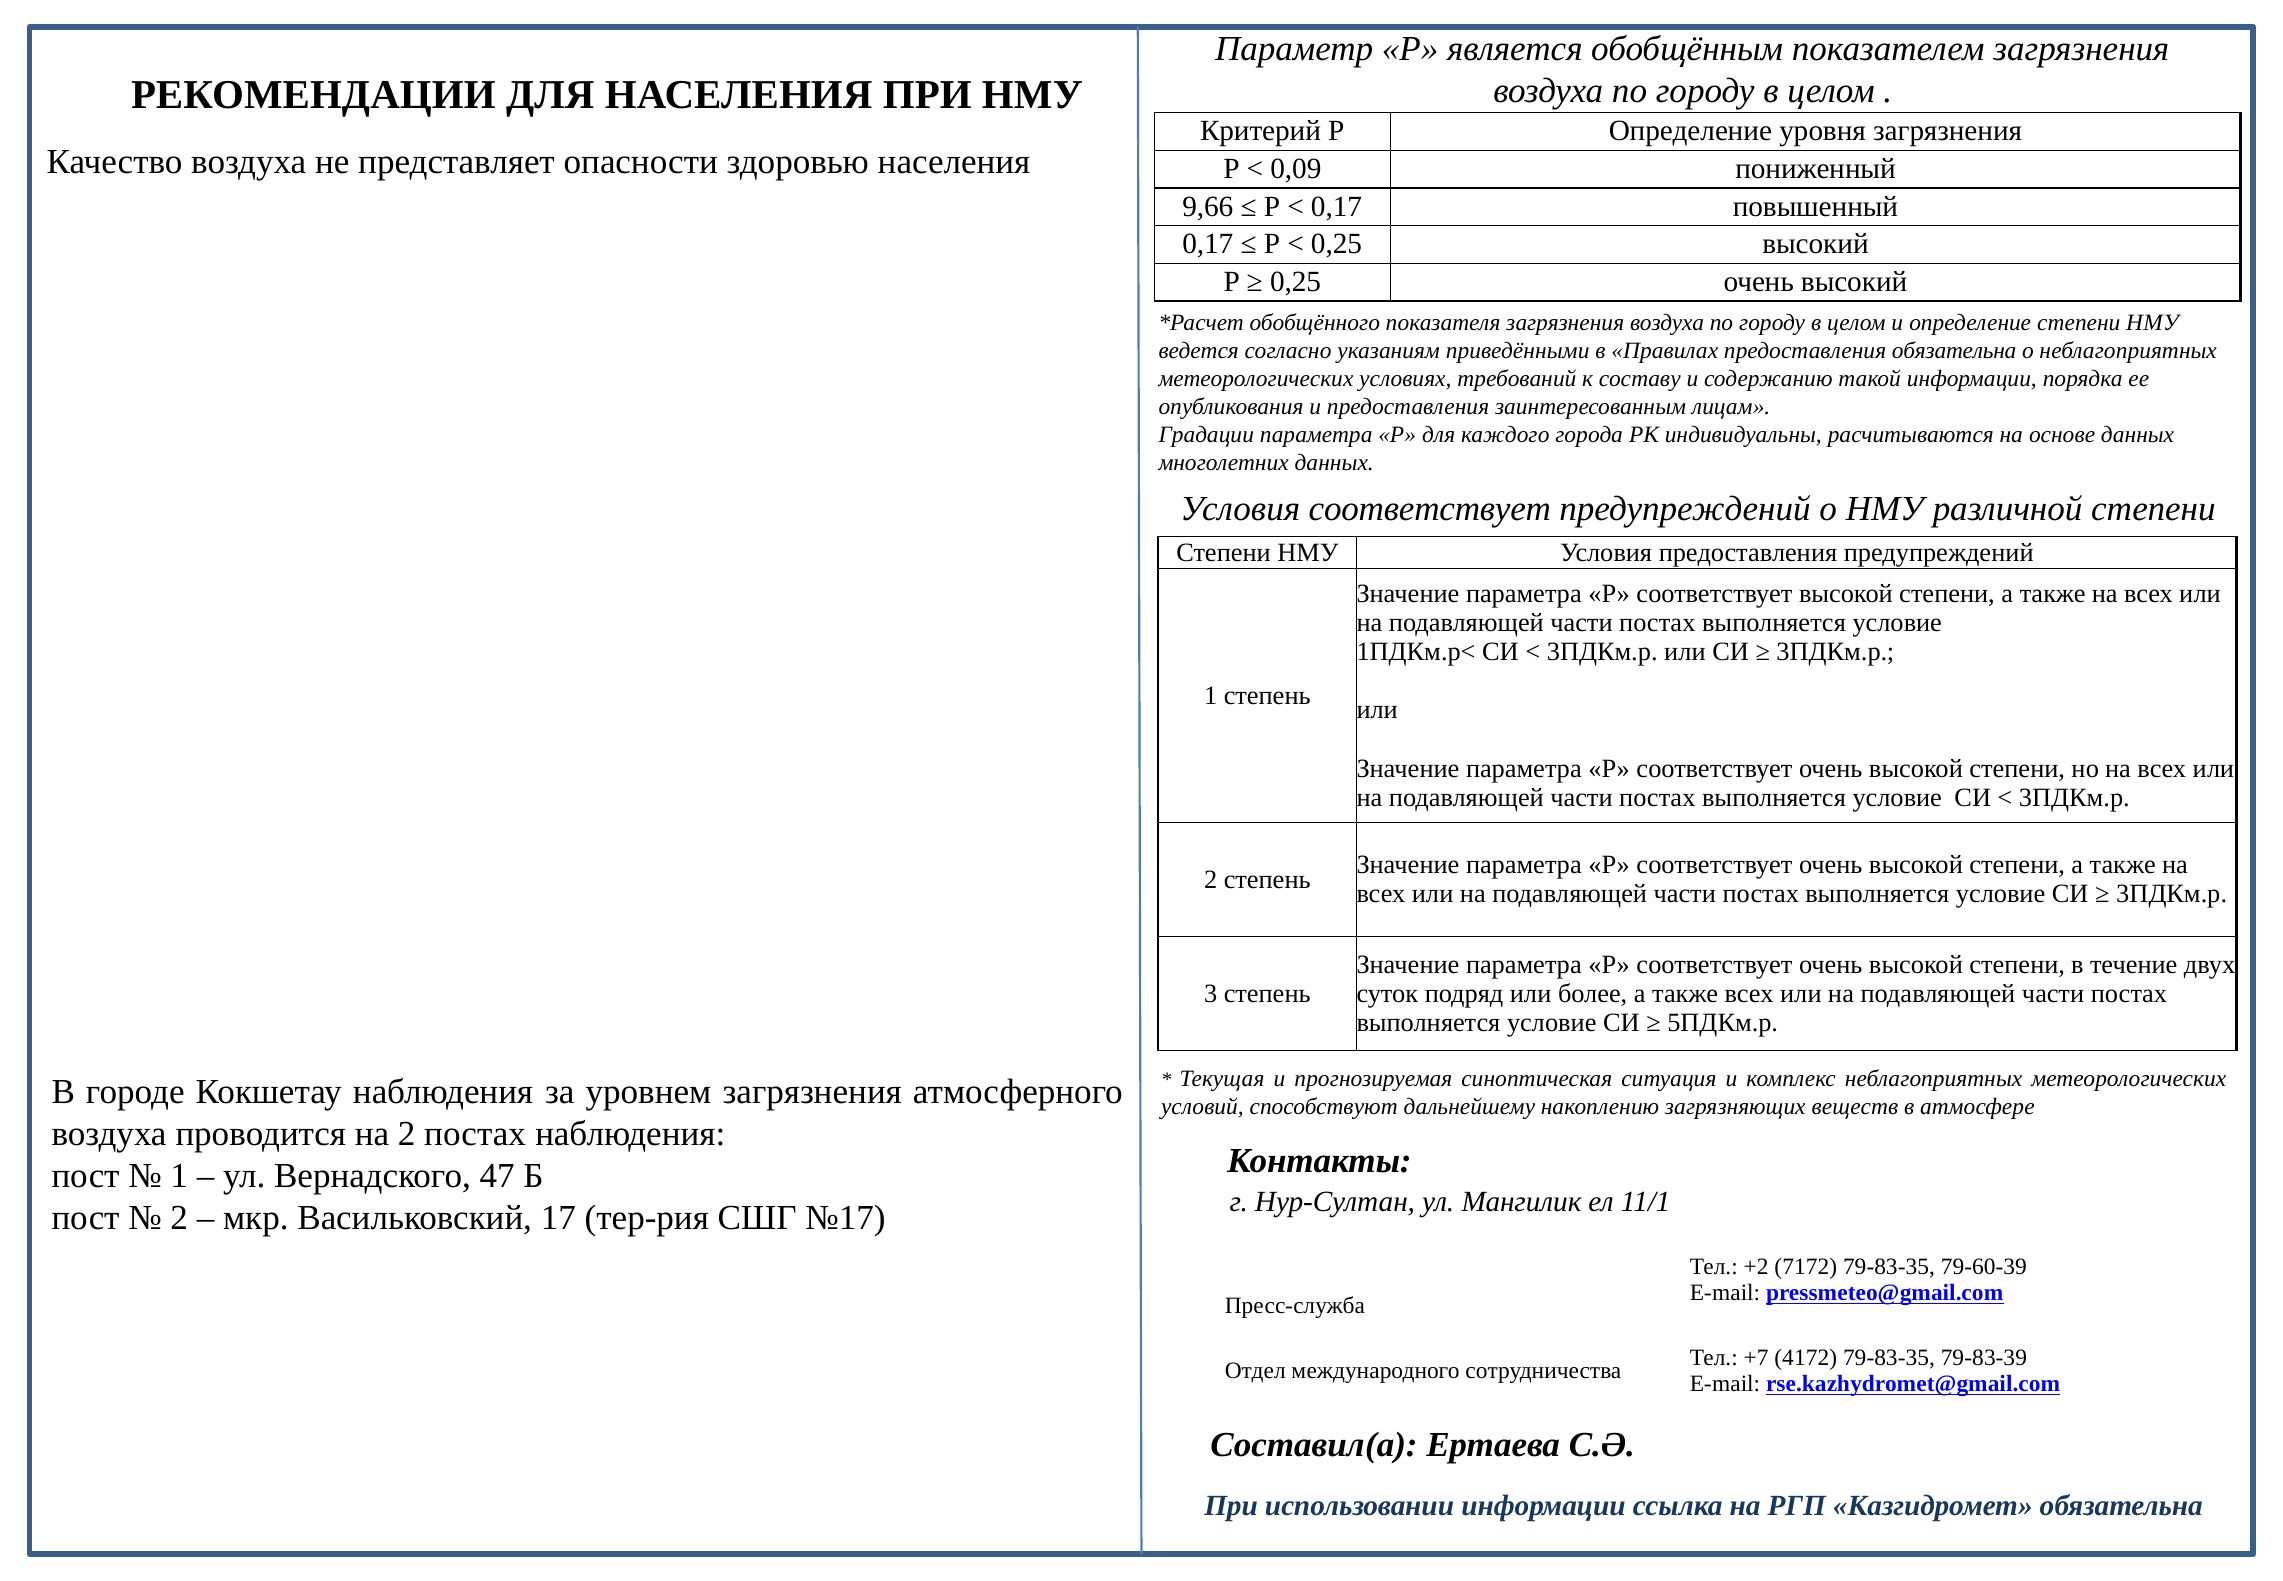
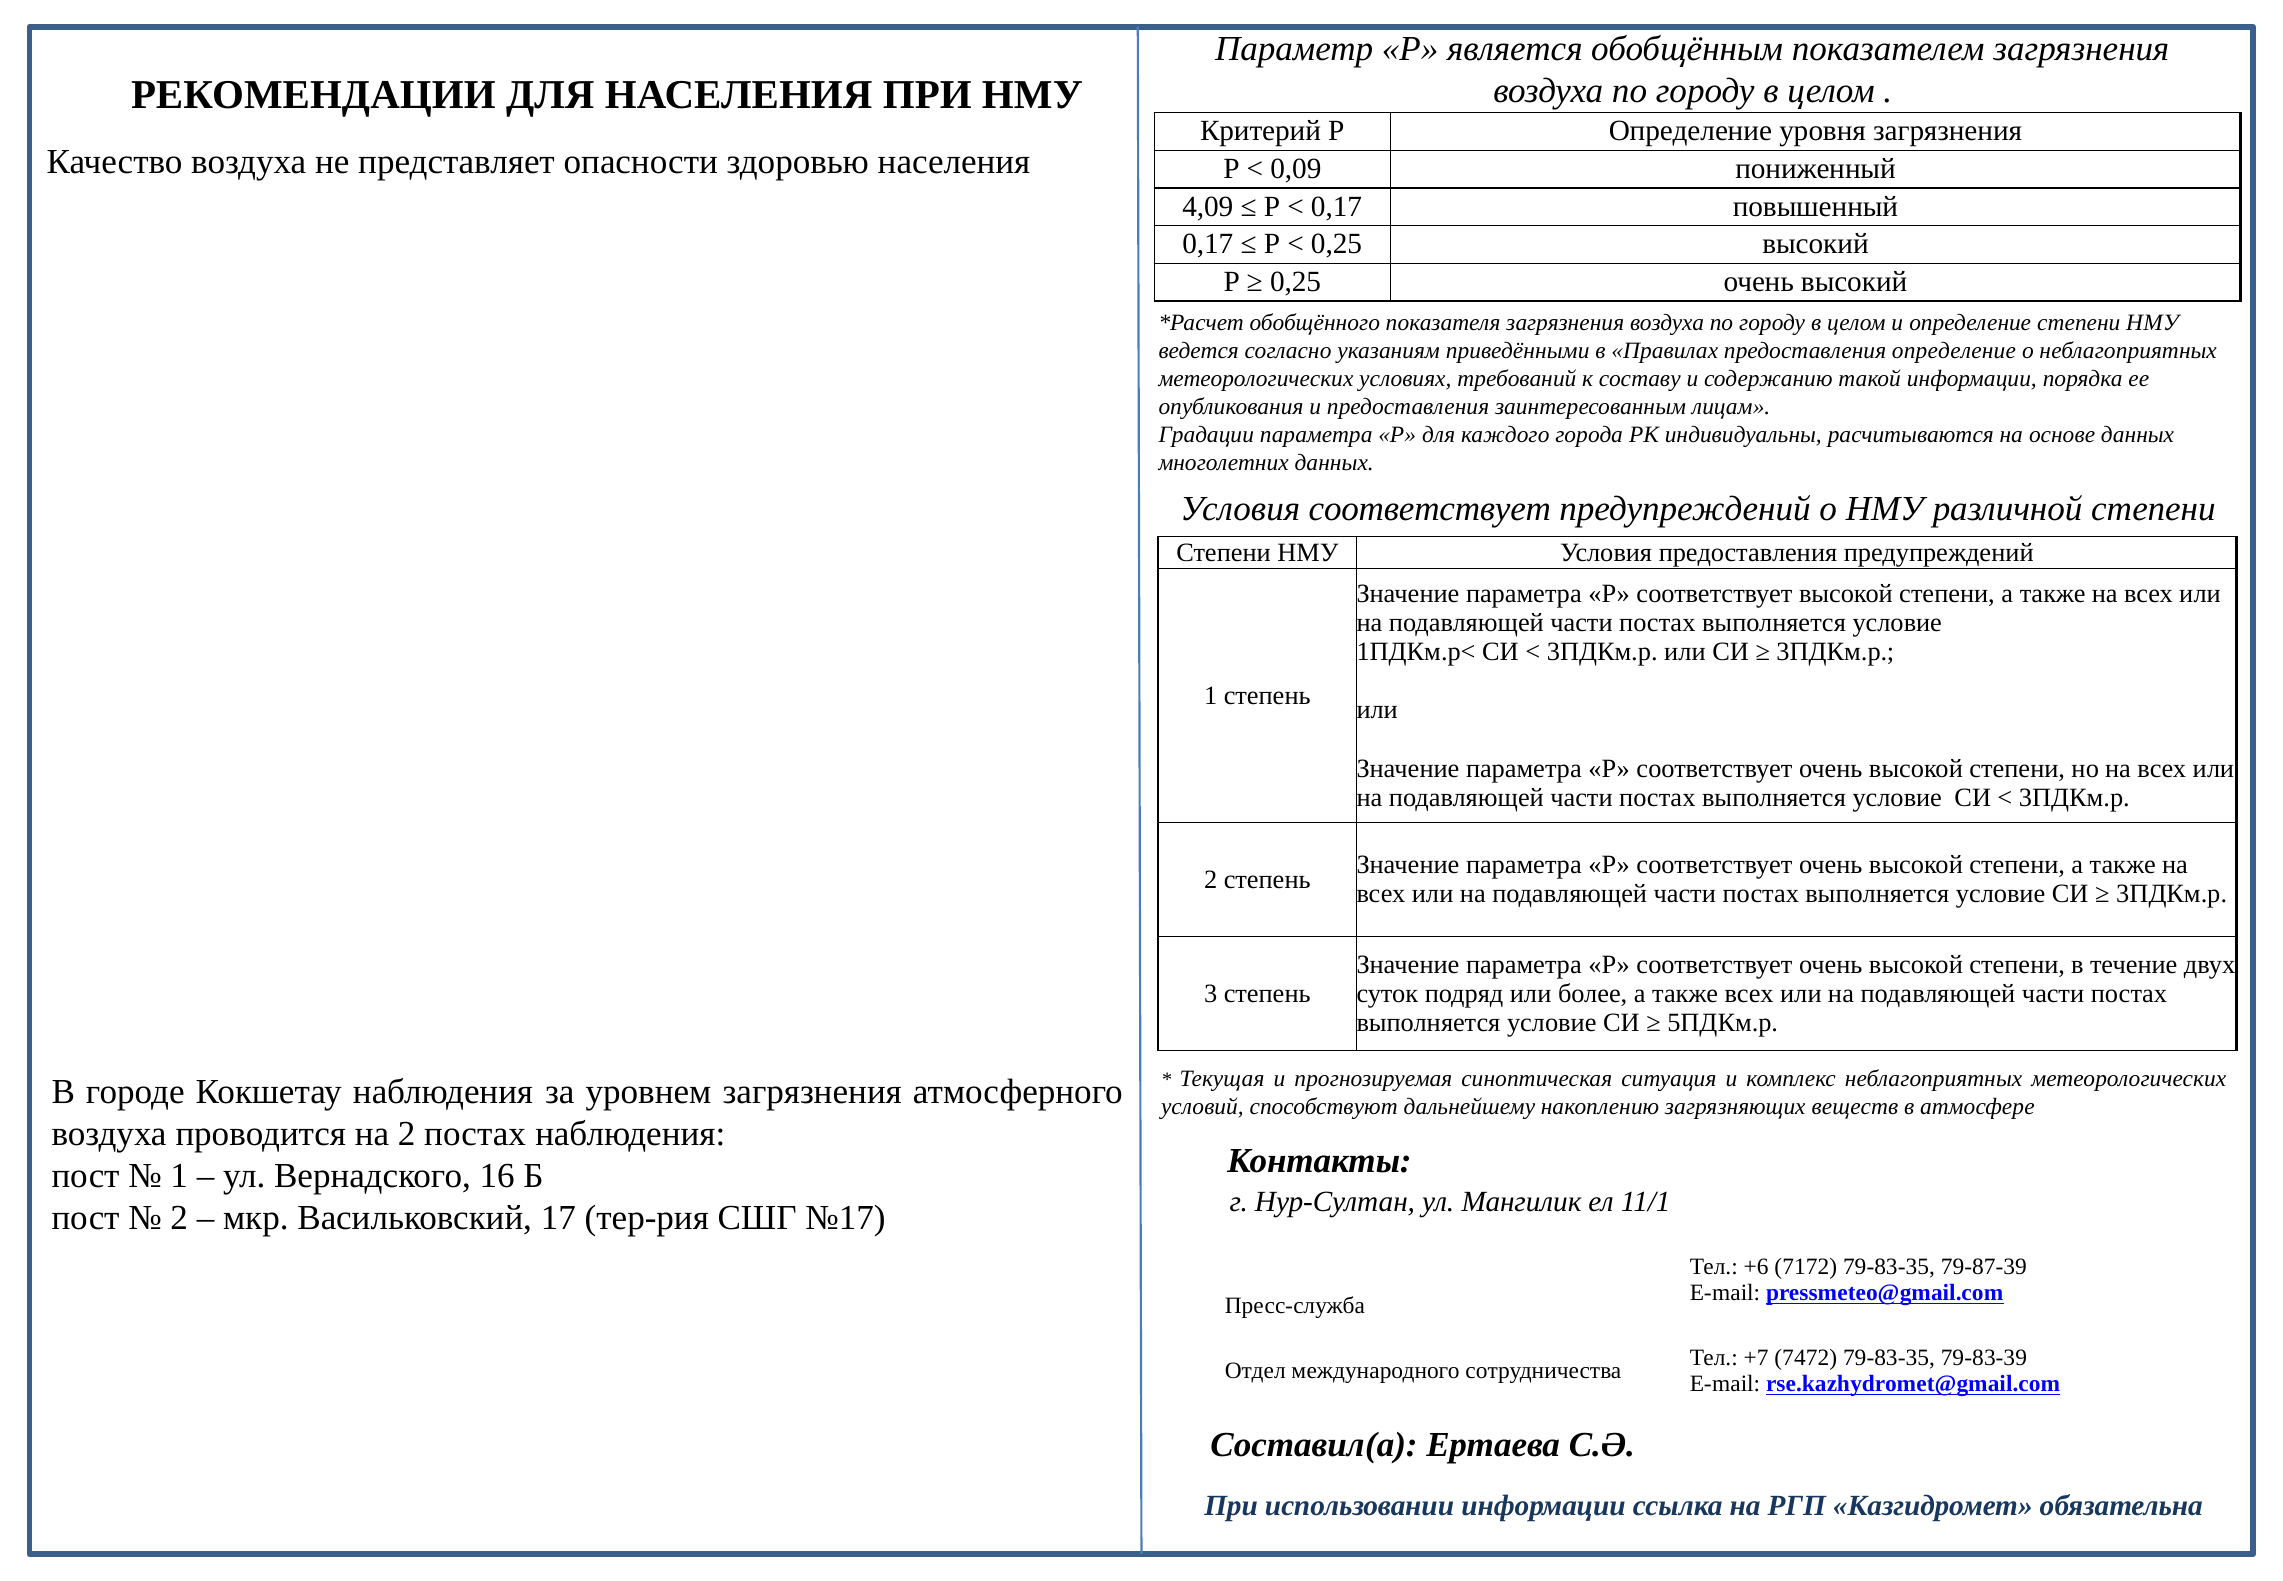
9,66: 9,66 -> 4,09 (1208, 207)
предоставления обязательна: обязательна -> определение (1954, 351)
47: 47 -> 16 (497, 1176)
+2: +2 -> +6 (1756, 1266)
79-60-39: 79-60-39 -> 79-87-39 (1984, 1266)
4172: 4172 -> 7472 (1806, 1358)
